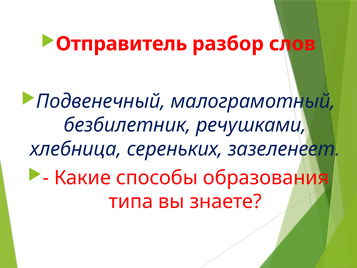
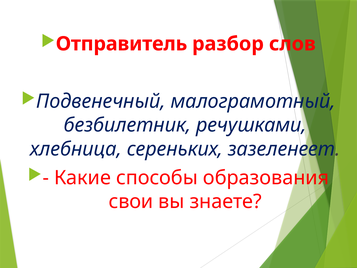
типа: типа -> свои (131, 201)
